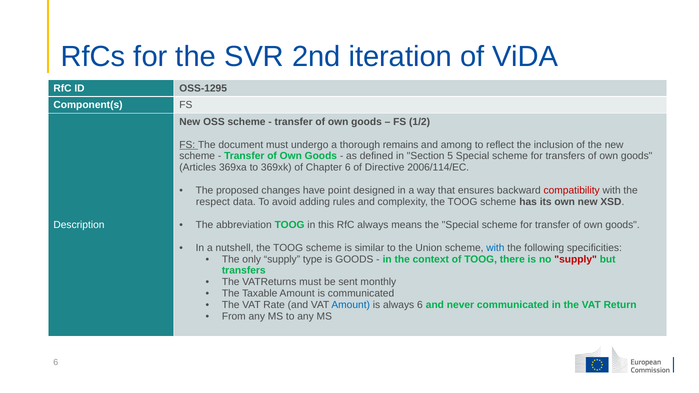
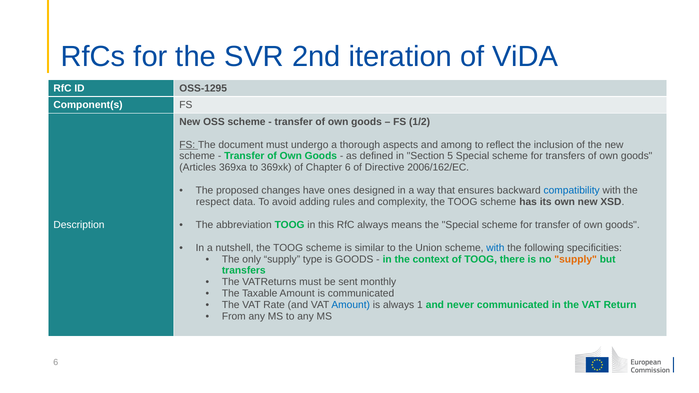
remains: remains -> aspects (401, 145)
2006/114/EC: 2006/114/EC -> 2006/162/EC (438, 168)
point: point -> ones (339, 191)
compatibility colour: red -> blue (572, 191)
supply colour: red -> orange (576, 259)
always 6: 6 -> 1 (420, 305)
